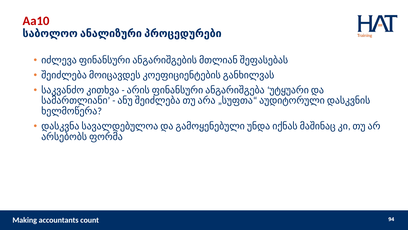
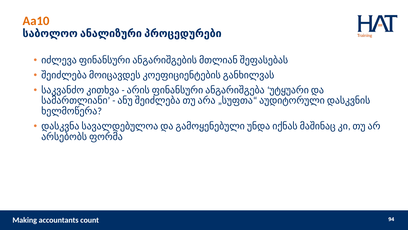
Aa10 colour: red -> orange (36, 21)
